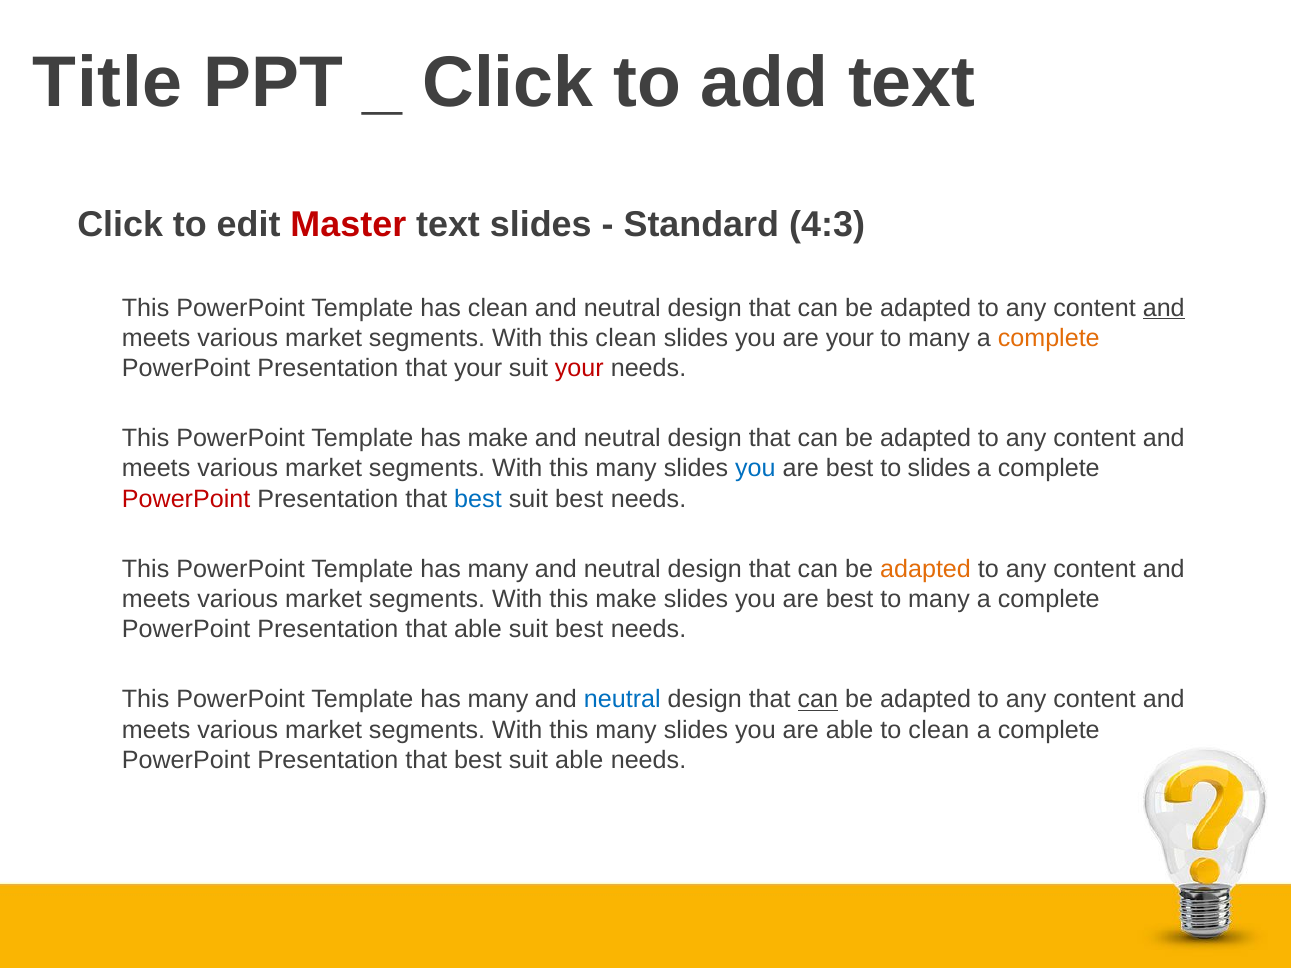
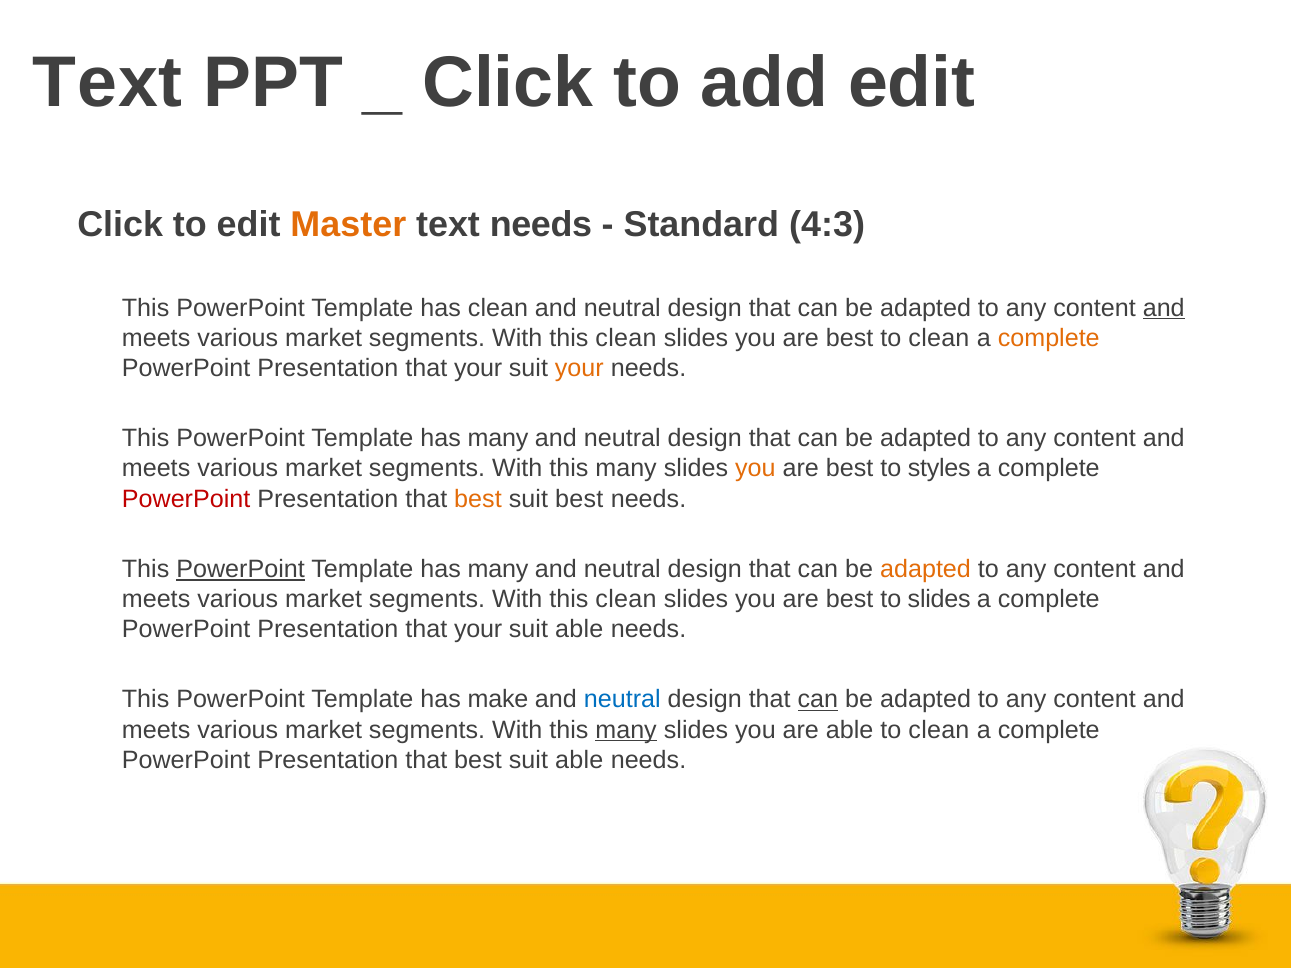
Title: Title -> Text (108, 83)
add text: text -> edit (912, 83)
Master colour: red -> orange (348, 224)
text slides: slides -> needs (541, 224)
your: your -> best (850, 338)
many: many -> clean (939, 338)
your colour: red -> orange (579, 368)
make: make -> many (498, 439)
you colour: blue -> orange (755, 469)
to slides: slides -> styles (939, 469)
best colour: blue -> orange (478, 499)
PowerPoint underline: none -> present (241, 569)
make: make -> clean (626, 599)
many: many -> slides (939, 599)
able: able -> your (478, 630)
best: best -> able (579, 630)
many: many -> make (498, 700)
many underline: none -> present (626, 730)
